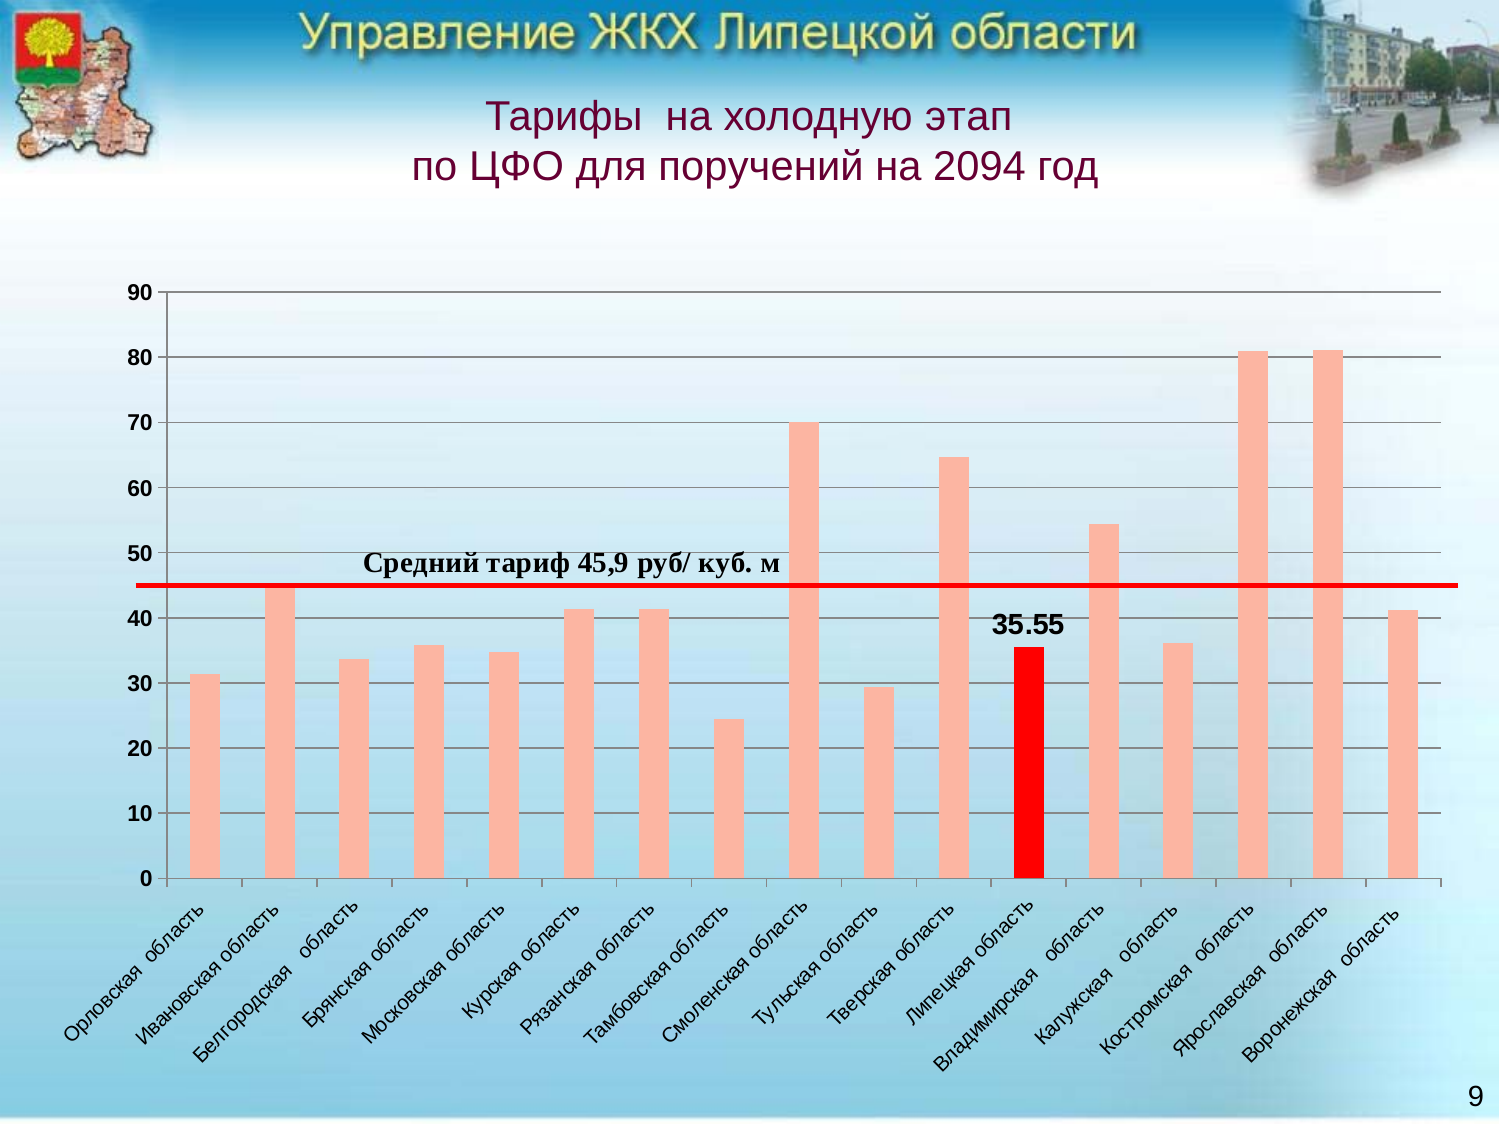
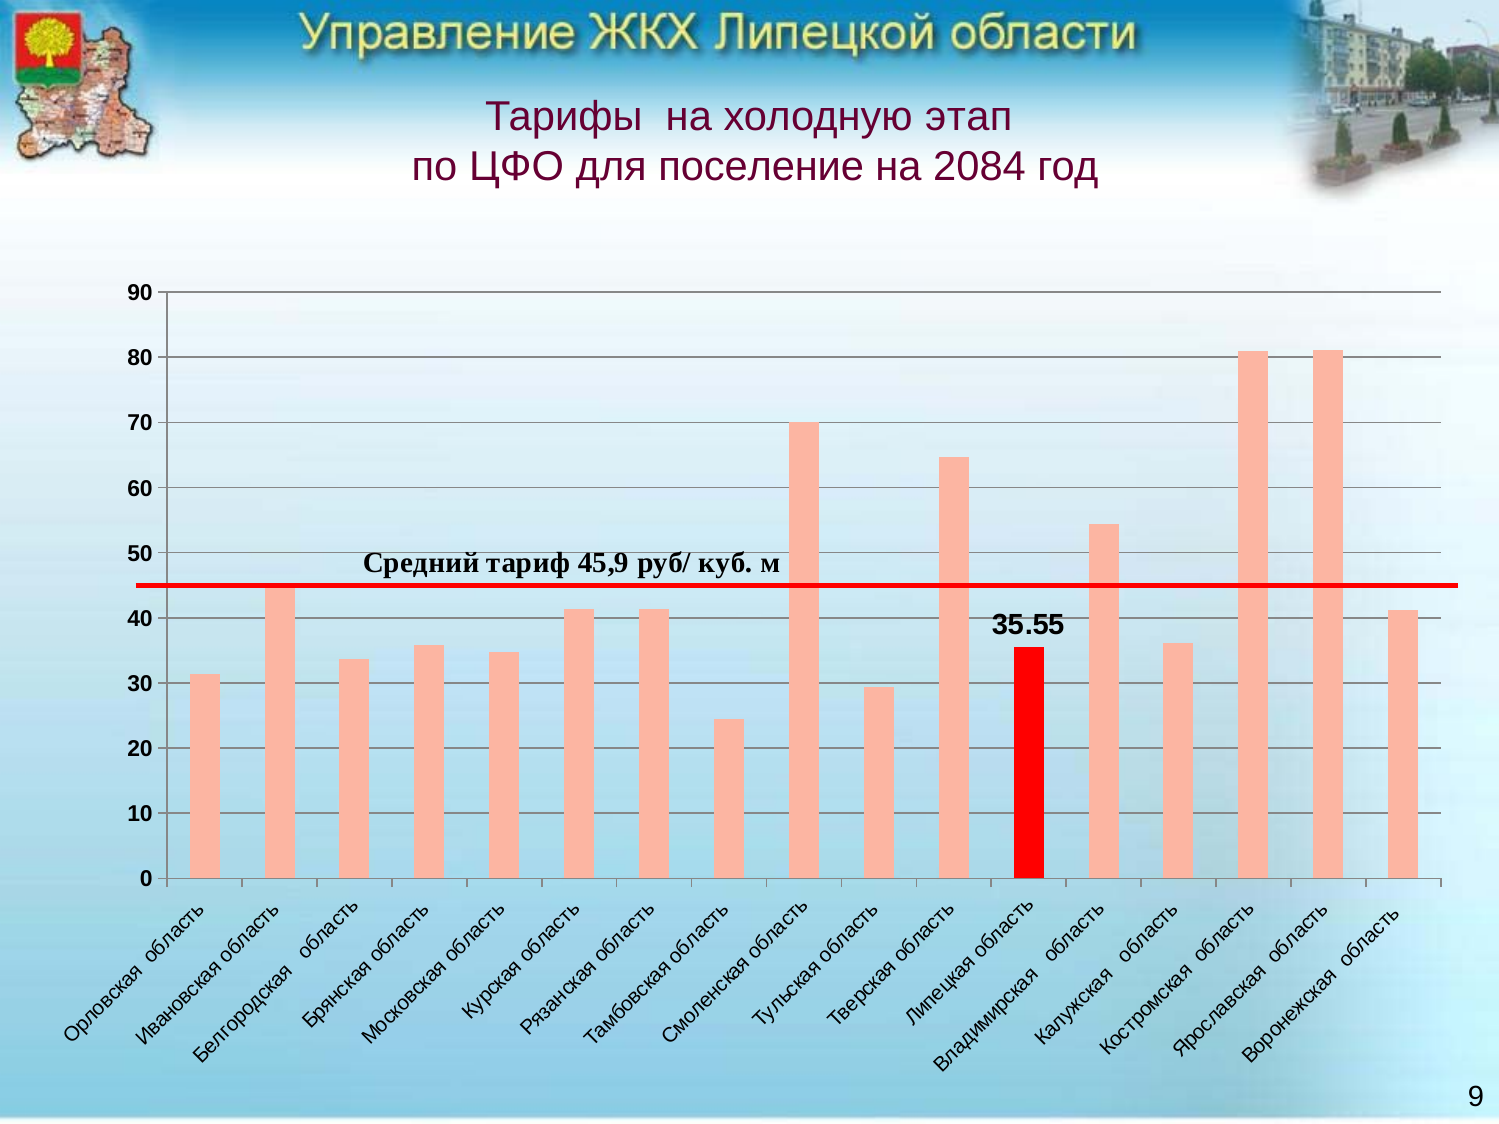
поручений: поручений -> поселение (761, 167)
2094: 2094 -> 2084 (980, 167)
